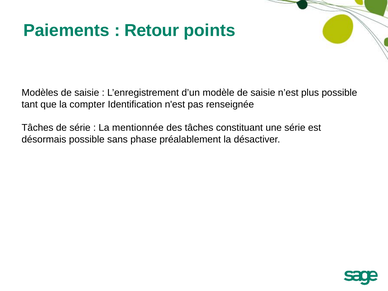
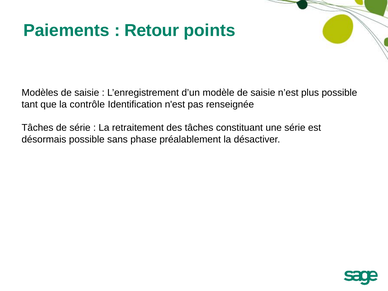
compter: compter -> contrôle (87, 104)
mentionnée: mentionnée -> retraitement (138, 128)
